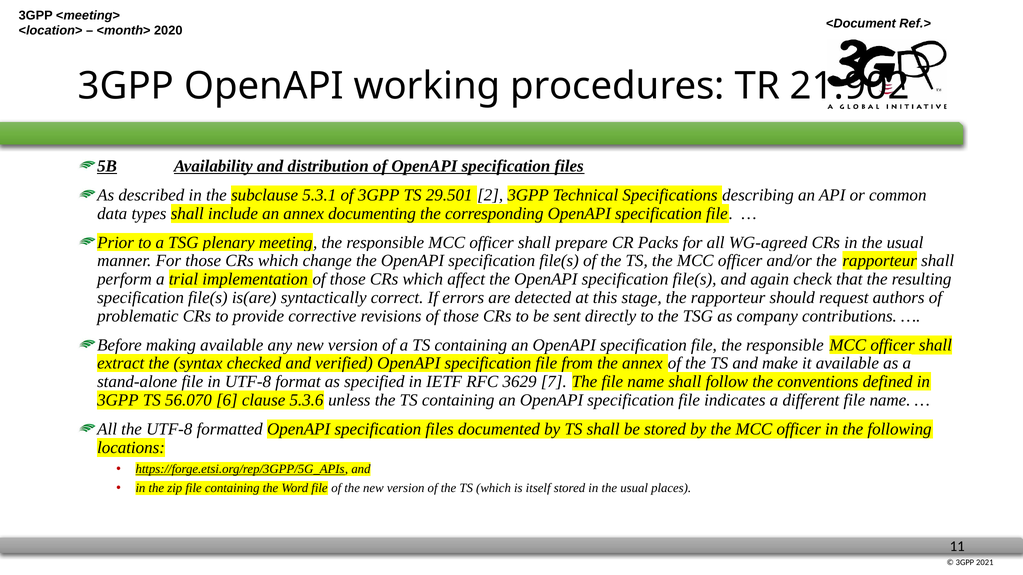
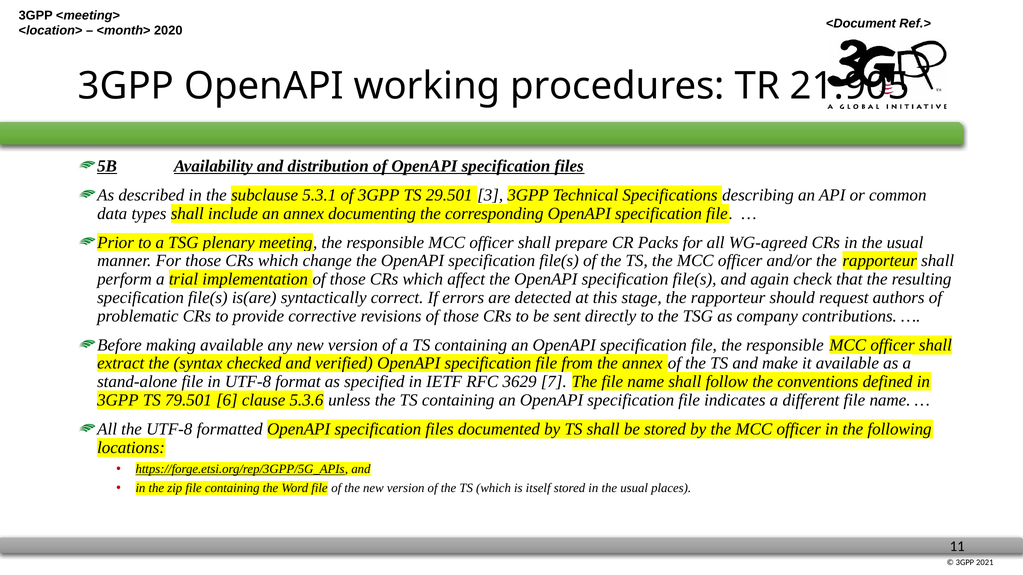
21.902: 21.902 -> 21.905 (850, 86)
2: 2 -> 3 (490, 195)
56.070: 56.070 -> 79.501 (188, 400)
